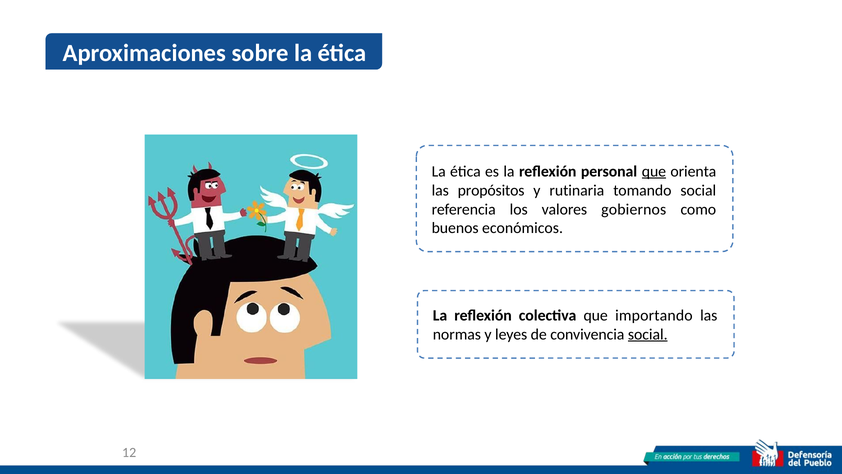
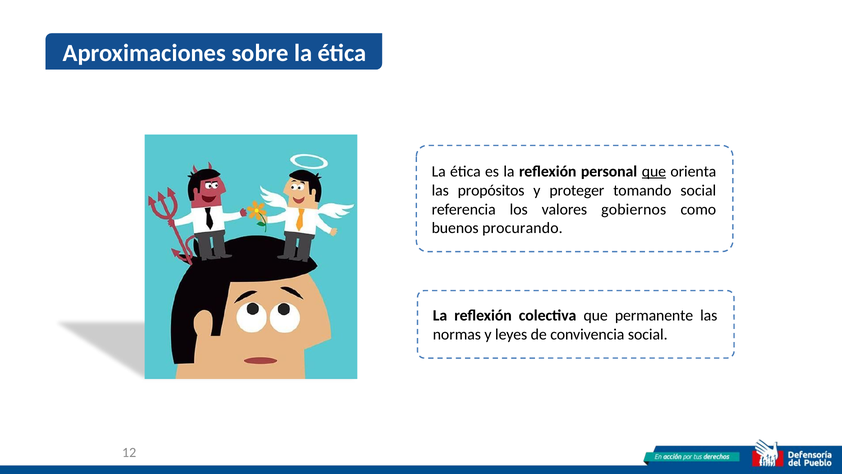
rutinaria: rutinaria -> proteger (577, 190)
económicos: económicos -> procurando (522, 228)
importando: importando -> permanente (654, 315)
social underline: present -> none (648, 334)
